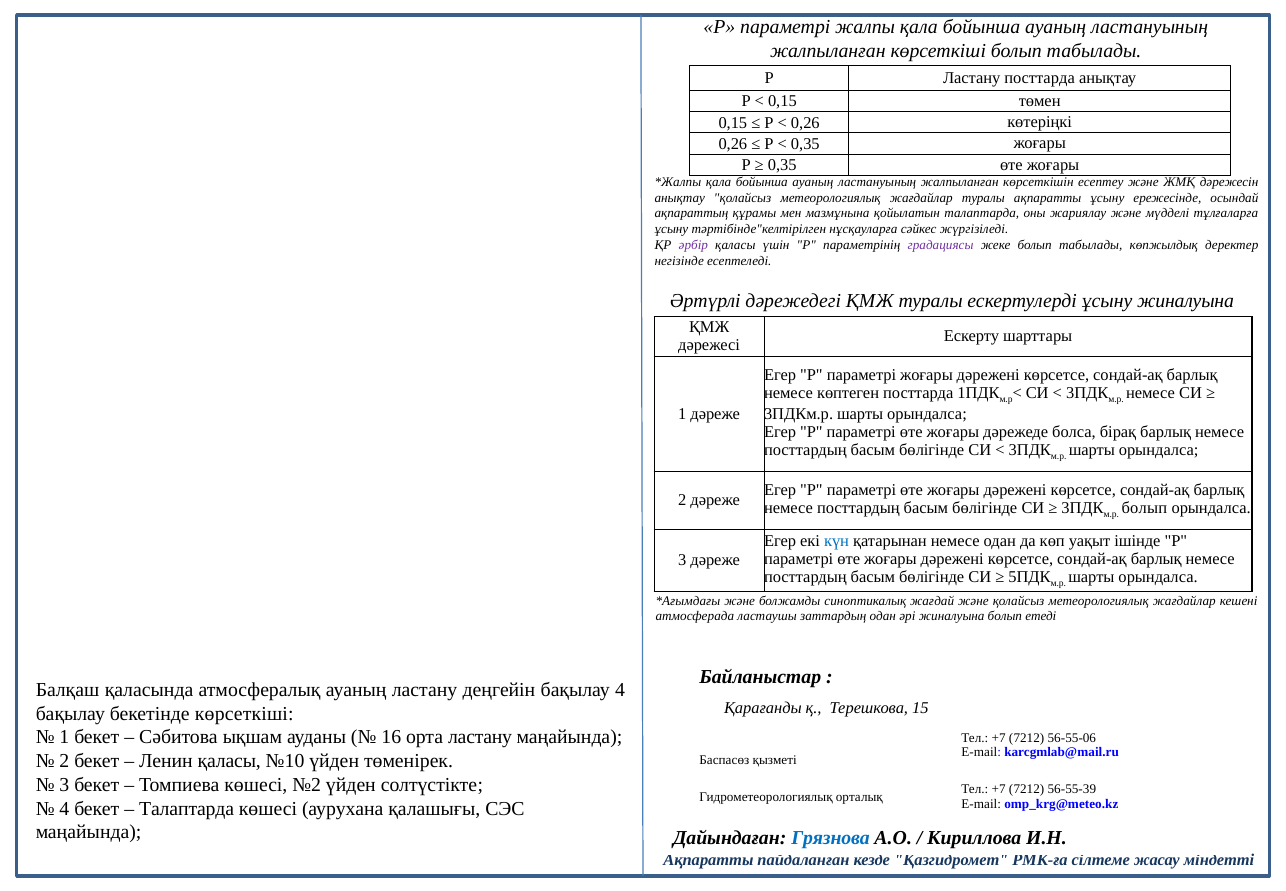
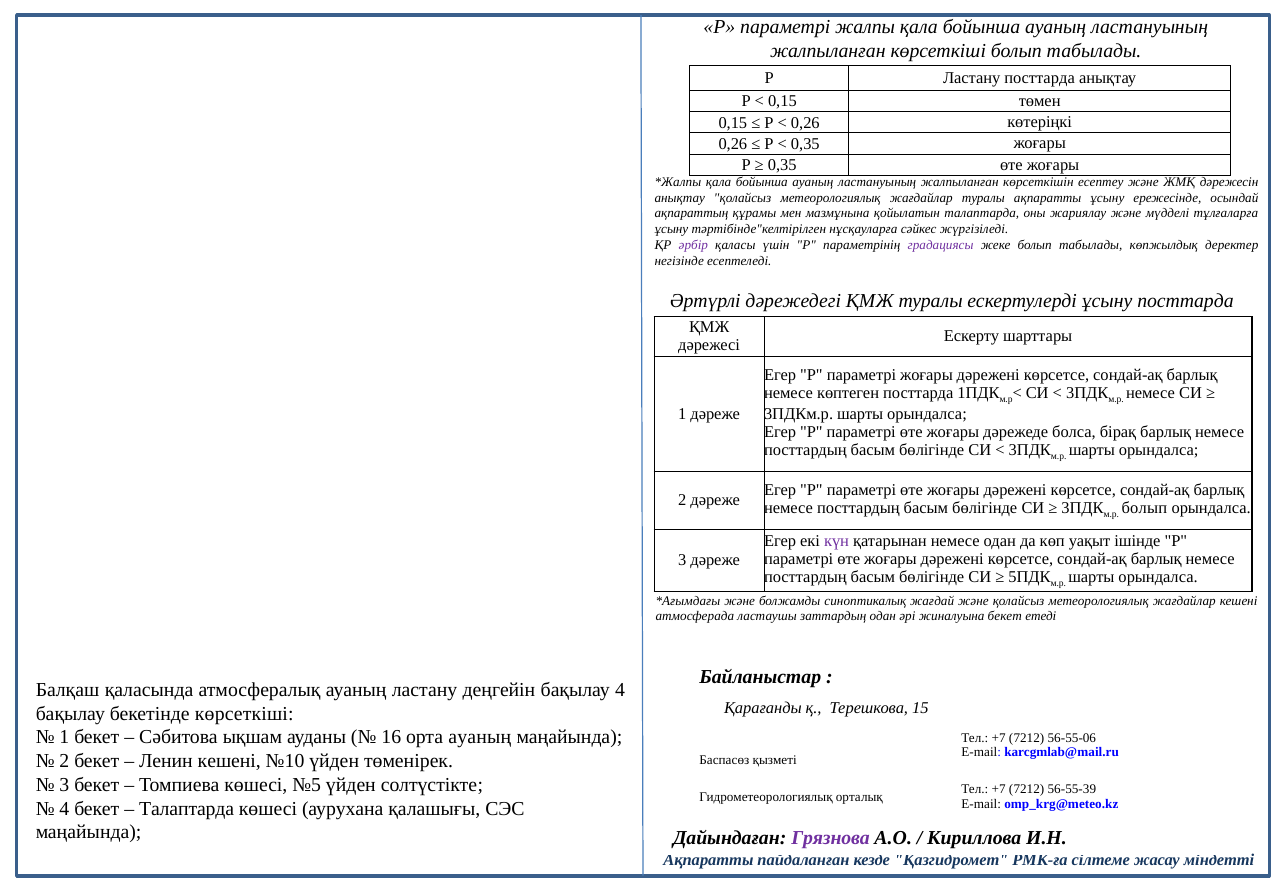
ұсыну жиналуына: жиналуына -> посттарда (1185, 300)
күн colour: blue -> purple (837, 540)
жиналуына болып: болып -> бекет (1005, 616)
орта ластану: ластану -> ауаның (480, 737)
Ленин қаласы: қаласы -> кешені (229, 761)
№2: №2 -> №5 (307, 784)
Грязнова colour: blue -> purple (831, 837)
